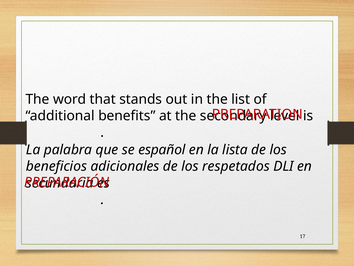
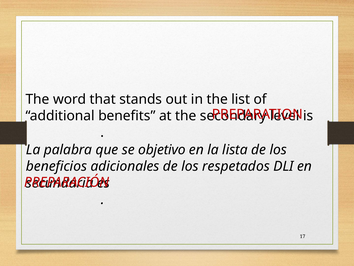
español: español -> objetivo (162, 150)
